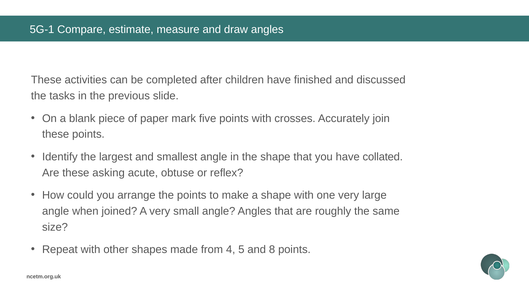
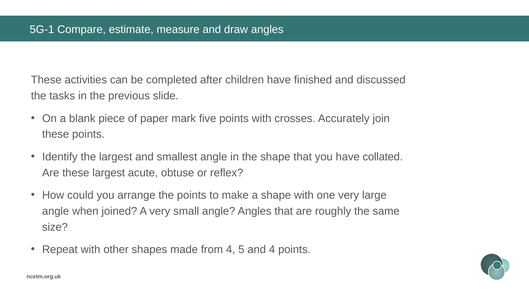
these asking: asking -> largest (109, 172)
and 8: 8 -> 4 (272, 249)
